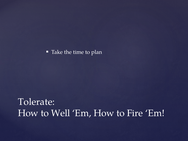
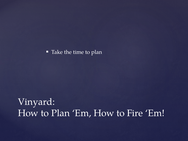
Tolerate: Tolerate -> Vinyard (36, 102)
How to Well: Well -> Plan (61, 113)
